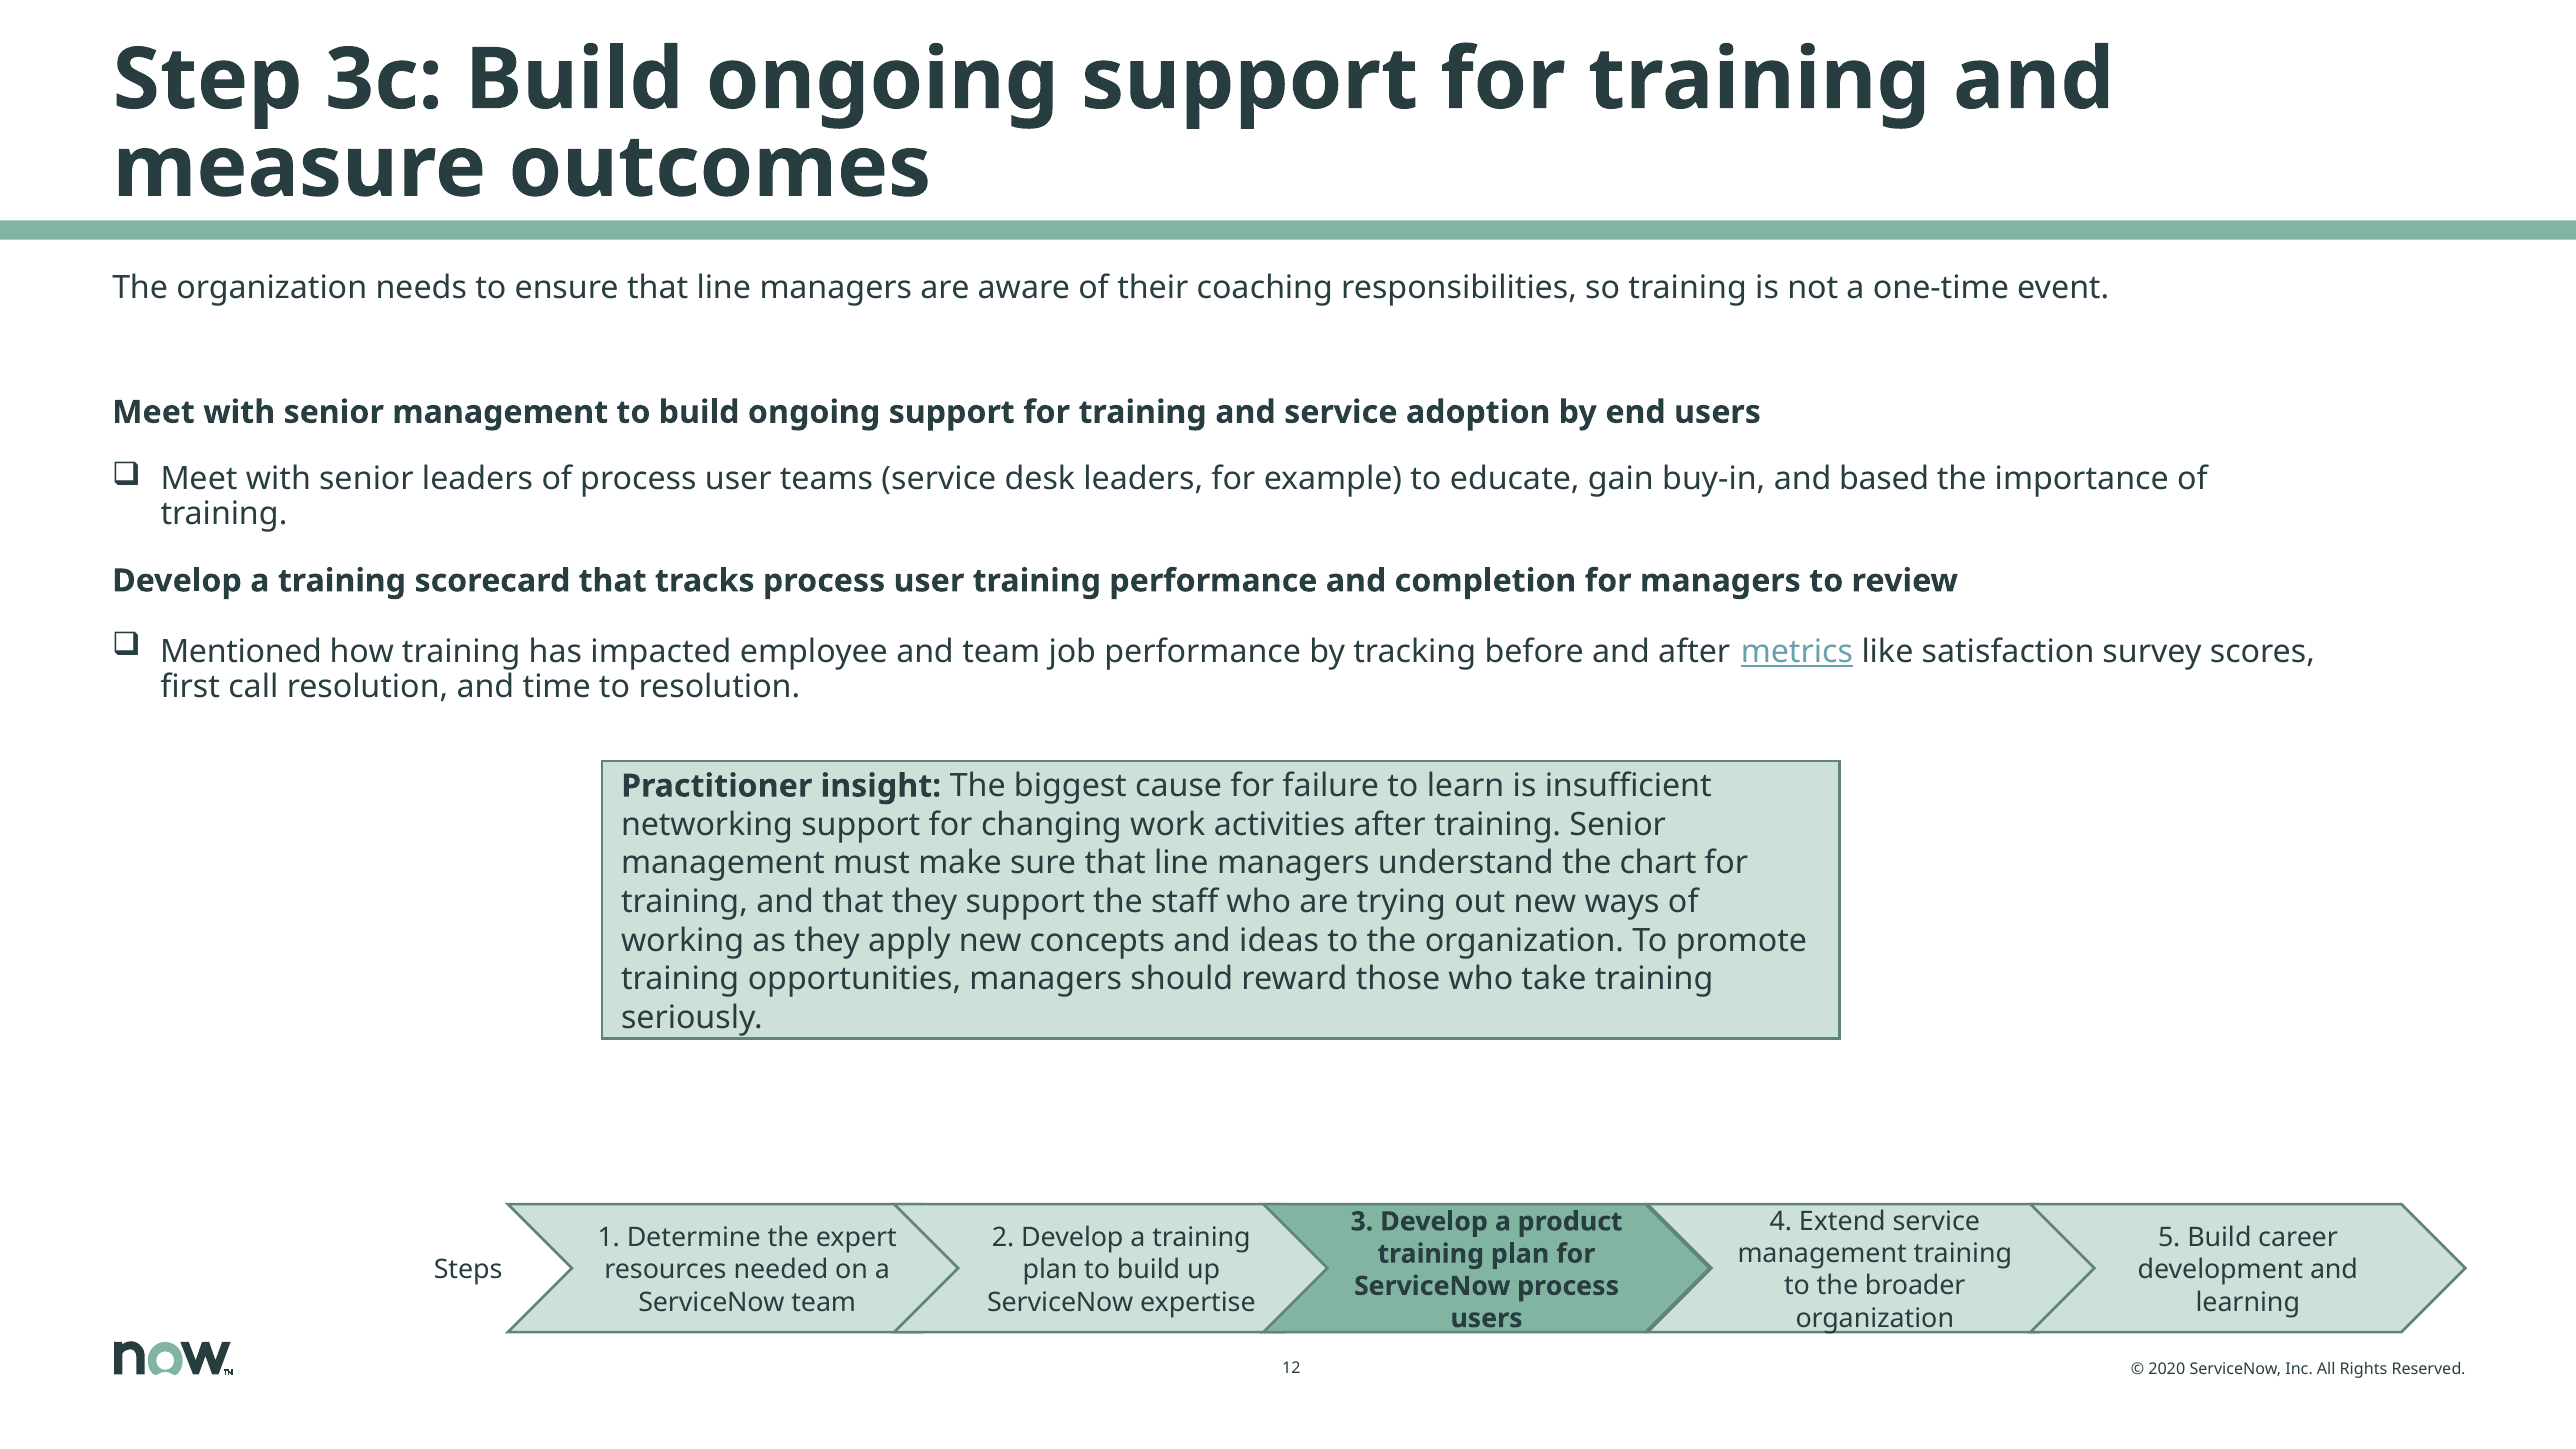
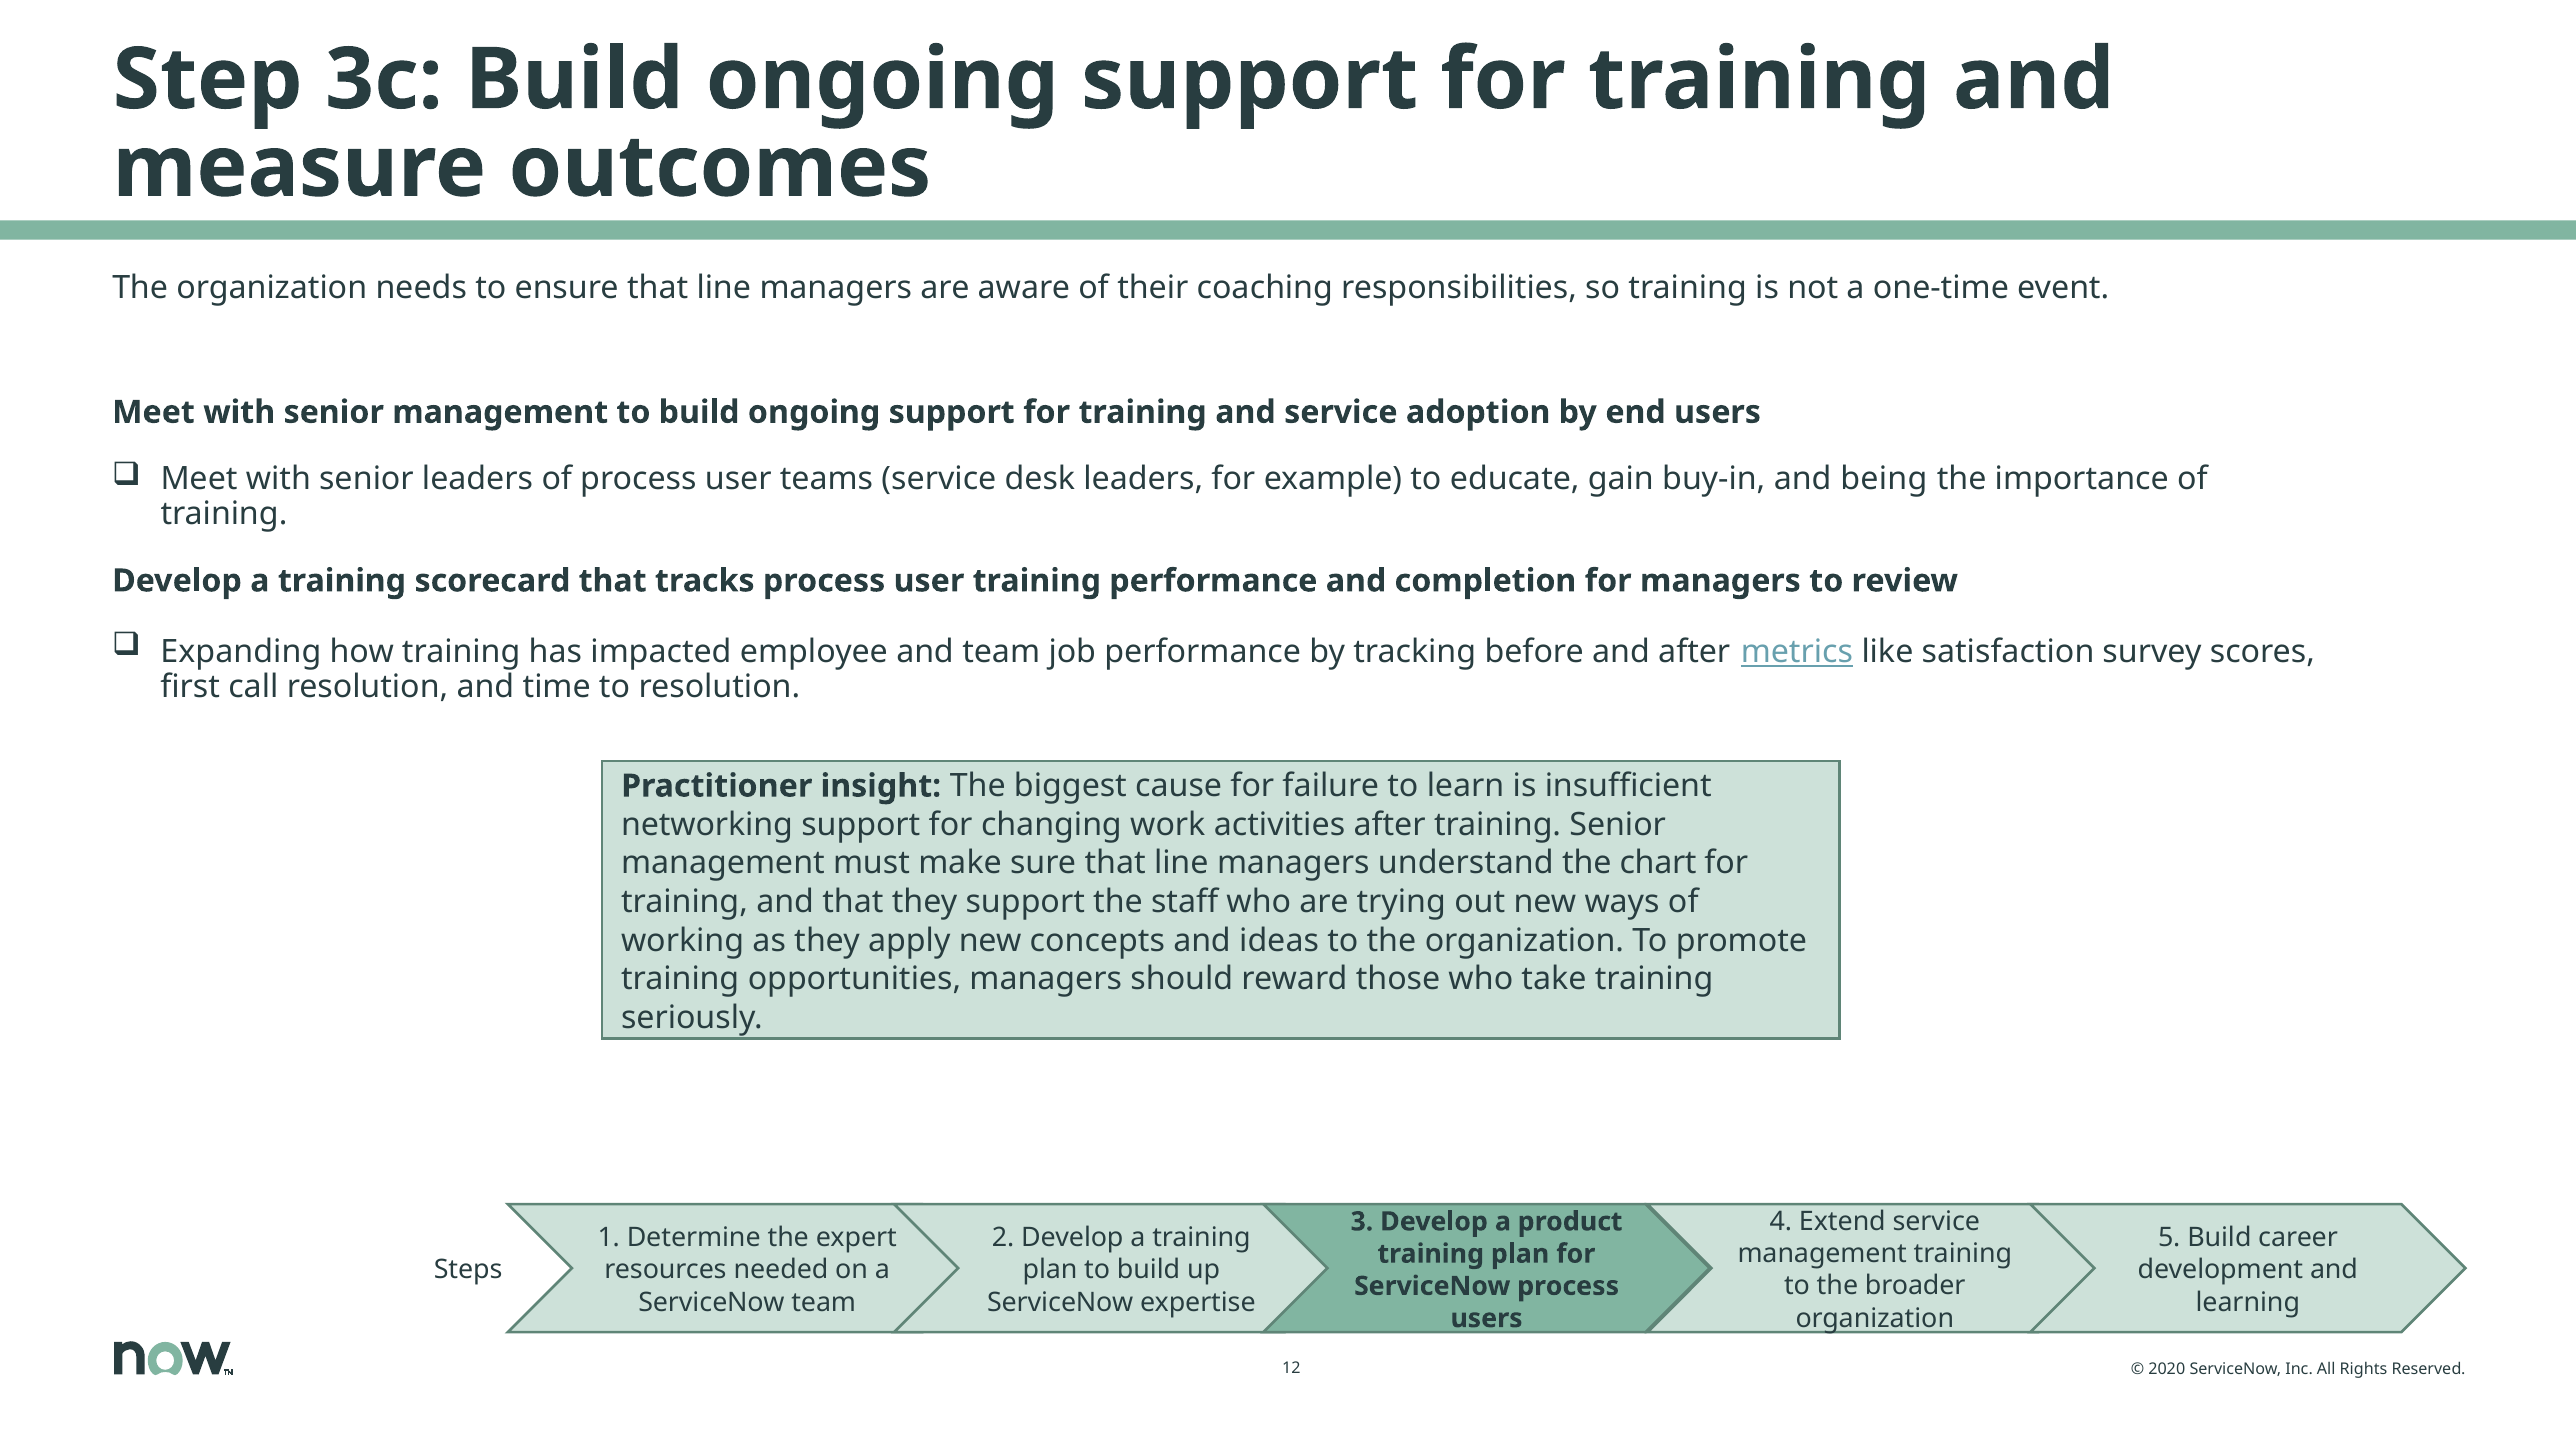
based: based -> being (1884, 479)
Mentioned: Mentioned -> Expanding (241, 652)
